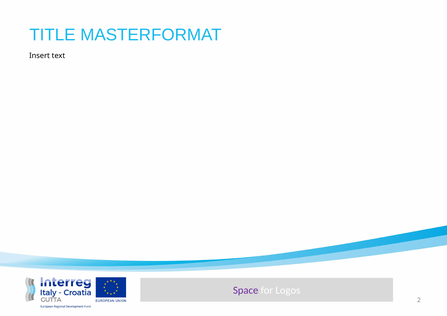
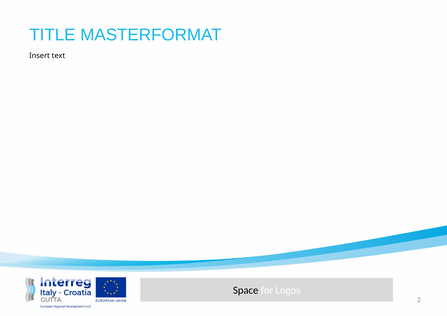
Space colour: purple -> black (246, 291)
